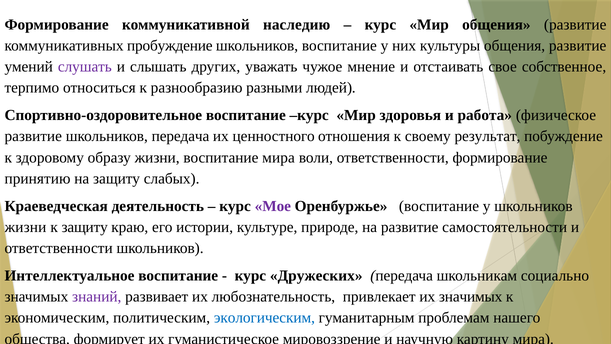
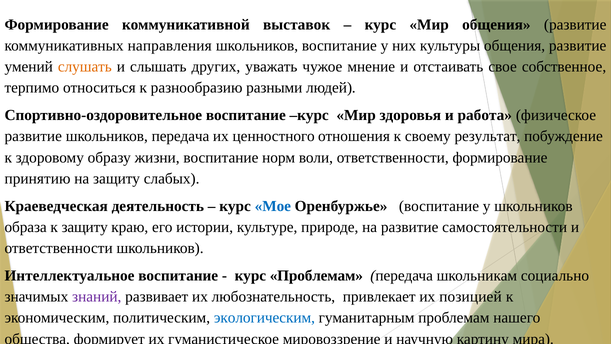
наследию: наследию -> выставок (297, 25)
пробуждение: пробуждение -> направления (170, 46)
слушать colour: purple -> orange (85, 67)
воспитание мира: мира -> норм (279, 157)
Мое colour: purple -> blue (273, 206)
жизни: жизни -> образа (26, 227)
курс Дружеских: Дружеских -> Проблемам (316, 275)
их значимых: значимых -> позицией (470, 296)
